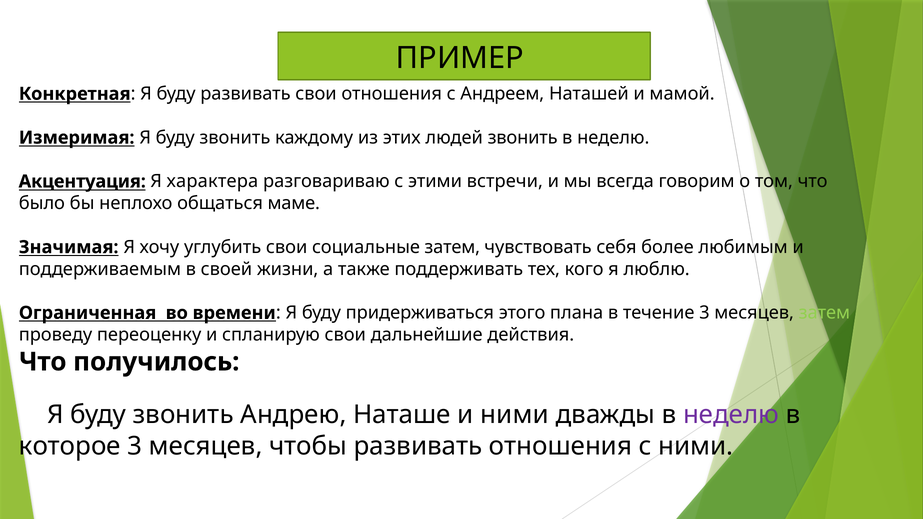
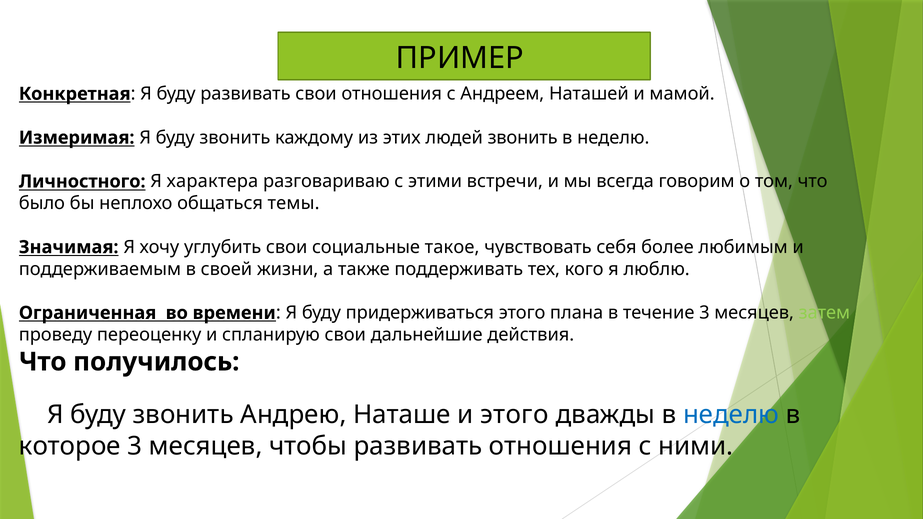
Акцентуация: Акцентуация -> Личностного (82, 182)
маме: маме -> темы (294, 203)
социальные затем: затем -> такое (452, 247)
и ними: ними -> этого (514, 415)
неделю colour: purple -> blue (731, 415)
